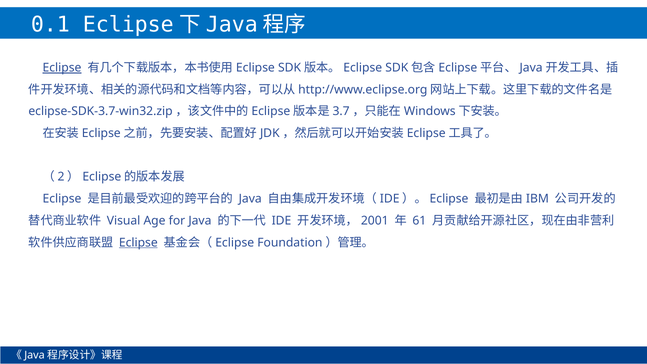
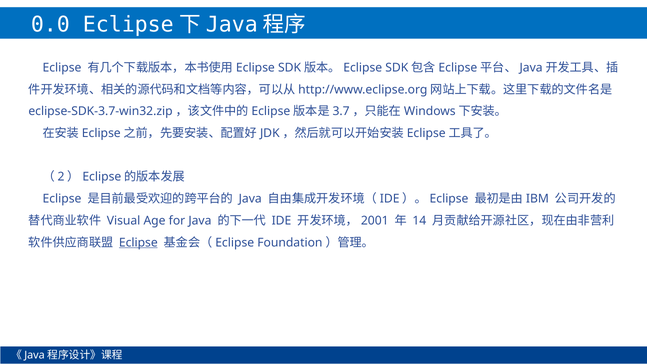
0.1: 0.1 -> 0.0 (50, 24)
Eclipse underline: present -> none (62, 68)
61: 61 -> 14 (419, 221)
